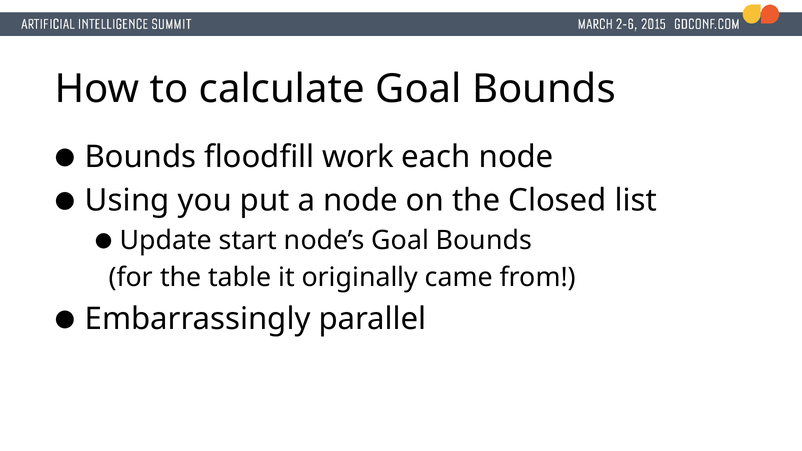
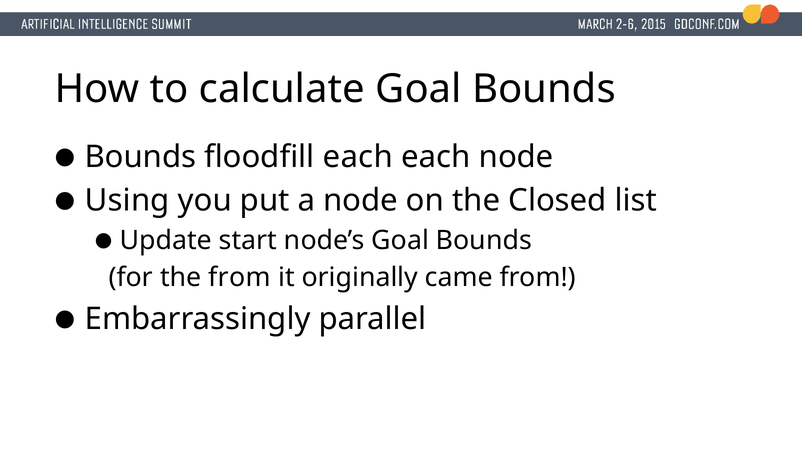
floodfill work: work -> each (358, 157)
the table: table -> from (240, 278)
